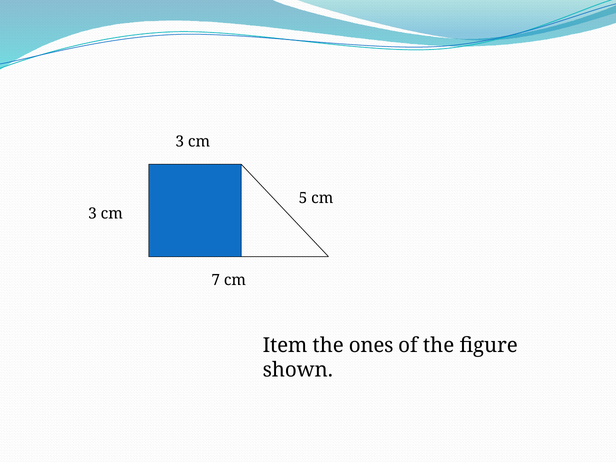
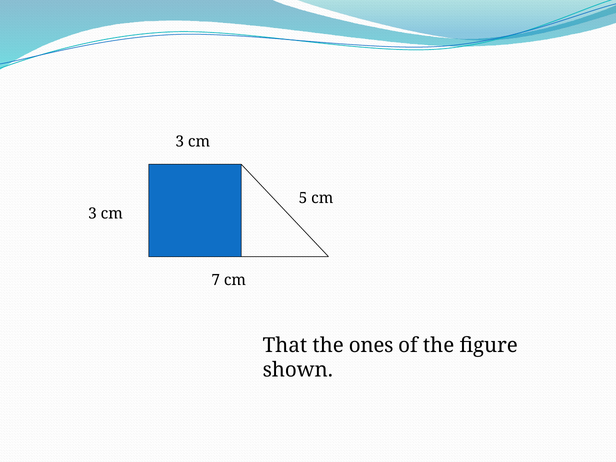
Item: Item -> That (285, 345)
